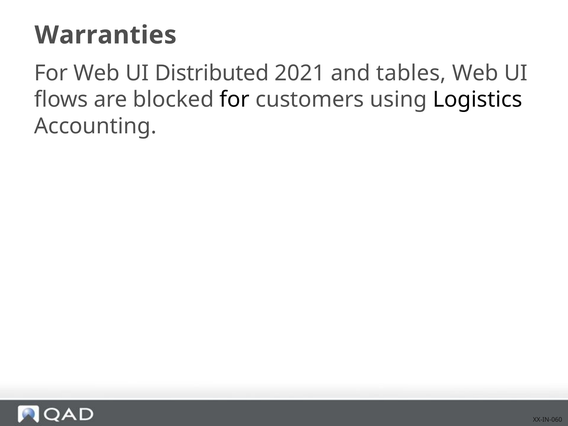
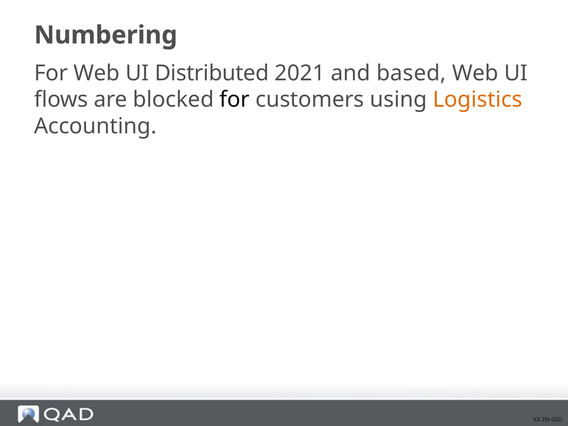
Warranties: Warranties -> Numbering (106, 35)
tables: tables -> based (411, 73)
Logistics colour: black -> orange (478, 100)
